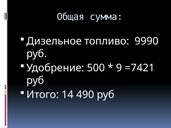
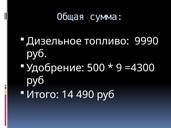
=7421: =7421 -> =4300 (140, 68)
